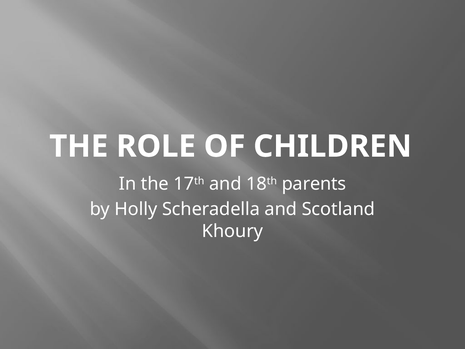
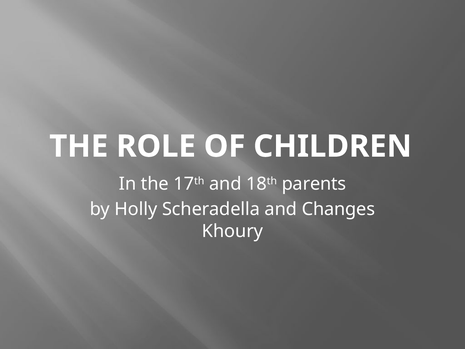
Scotland: Scotland -> Changes (338, 209)
